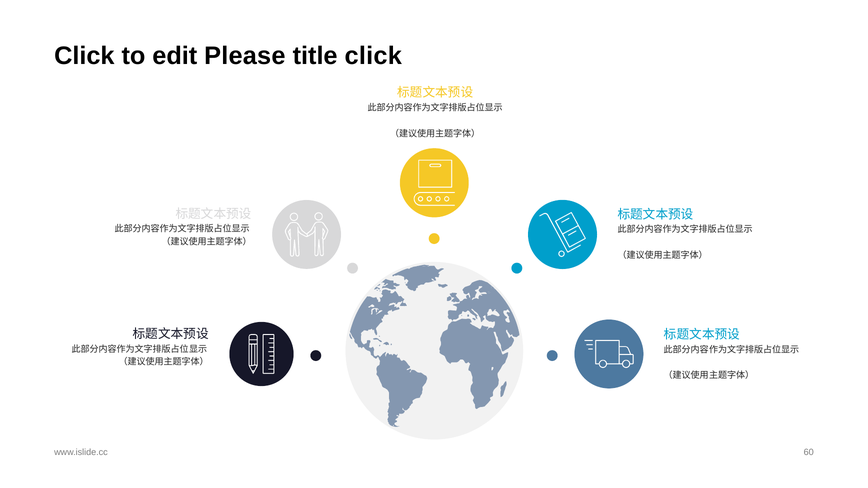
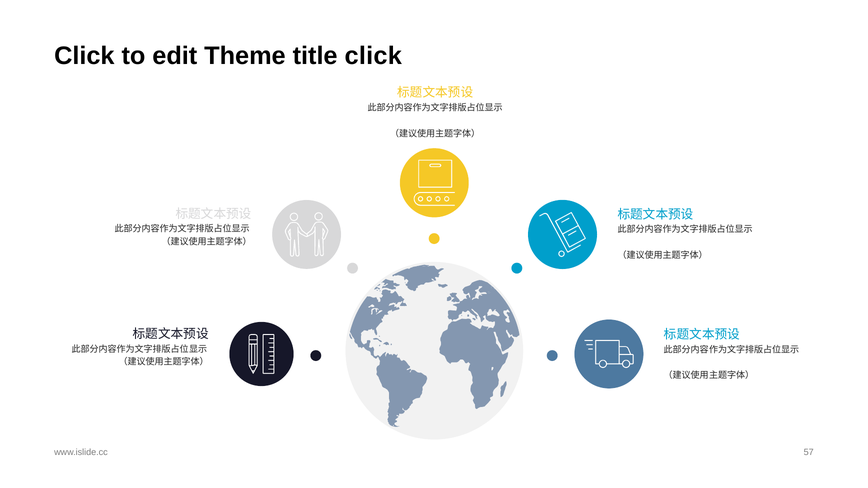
Please: Please -> Theme (245, 56)
60: 60 -> 57 (809, 452)
